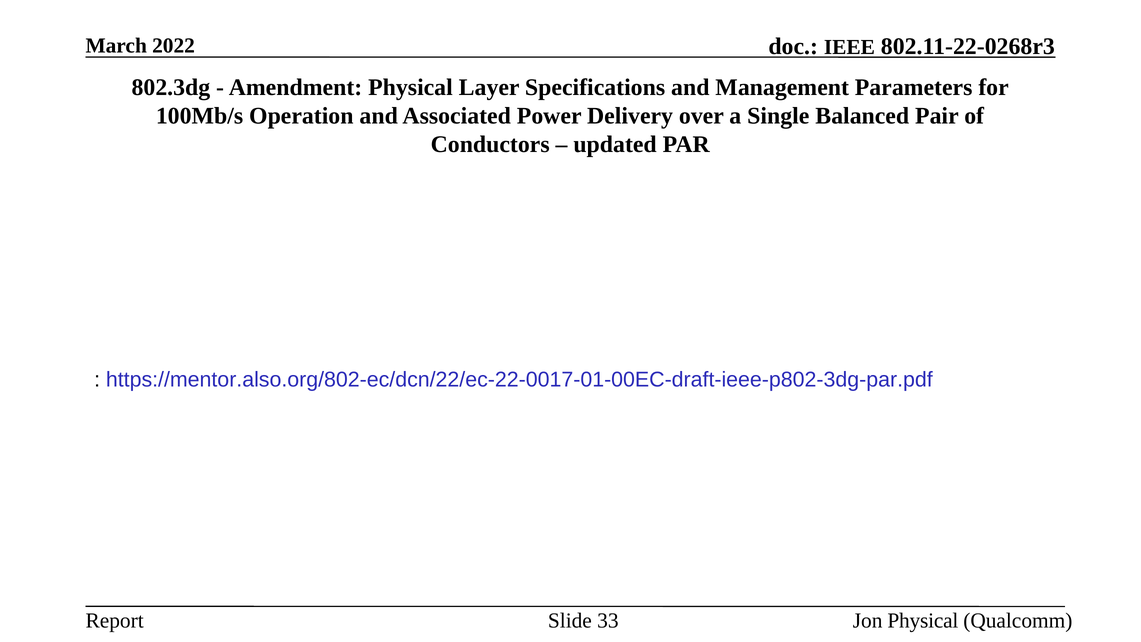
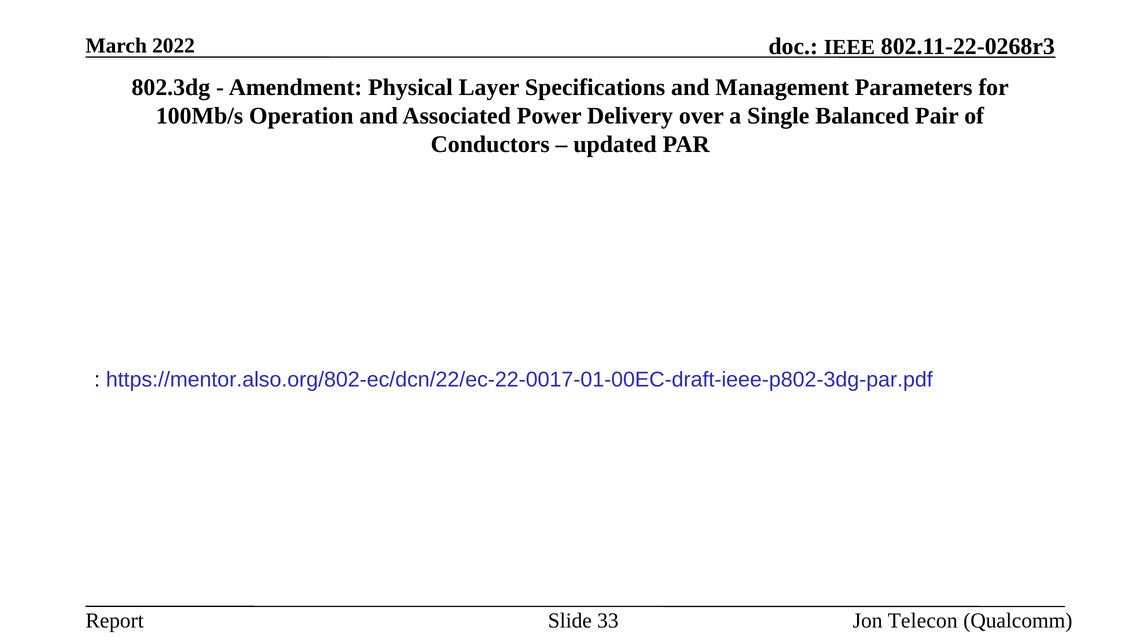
Jon Physical: Physical -> Telecon (923, 620)
